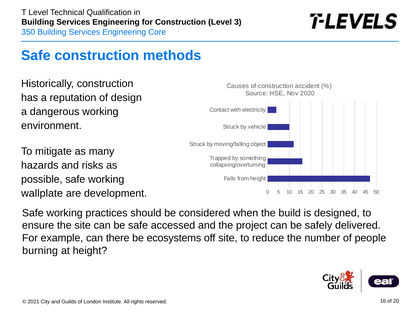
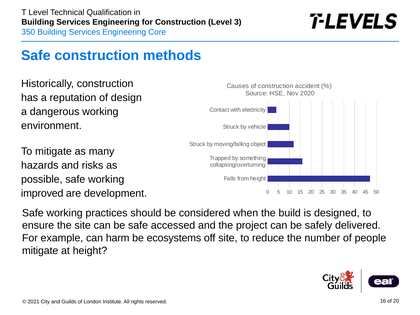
wallplate: wallplate -> improved (42, 194)
there: there -> harm (118, 238)
burning: burning -> mitigate (40, 251)
